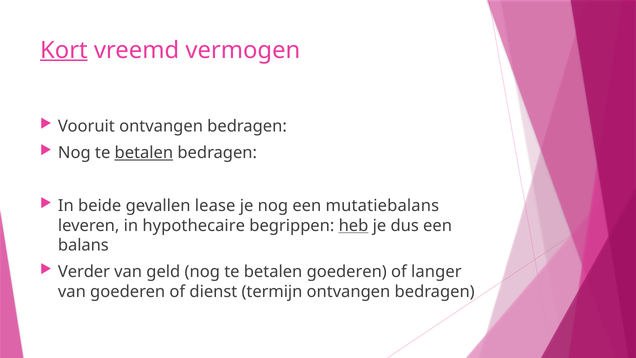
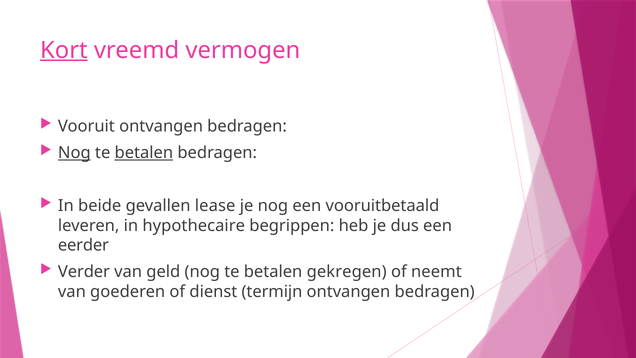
Nog underline: none -> present (74, 153)
mutatiebalans: mutatiebalans -> vooruitbetaald (382, 206)
heb underline: present -> none (354, 225)
balans: balans -> eerder (83, 245)
betalen goederen: goederen -> gekregen (347, 272)
langer: langer -> neemt (436, 272)
